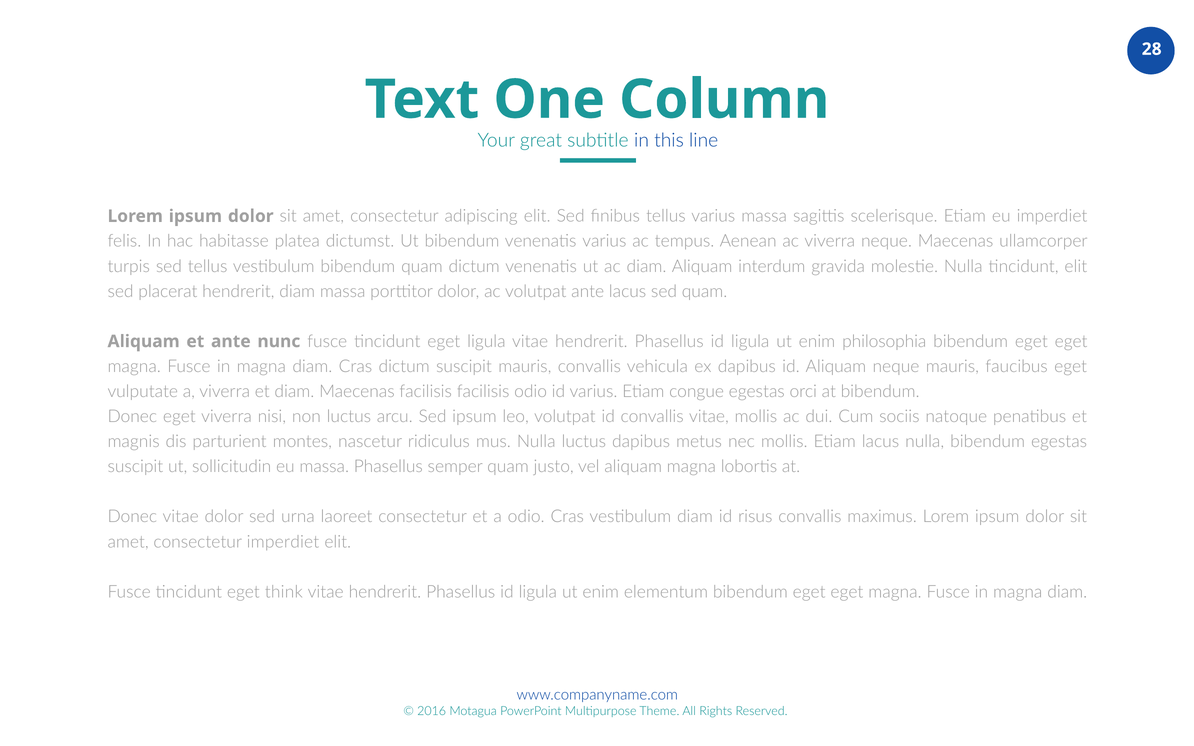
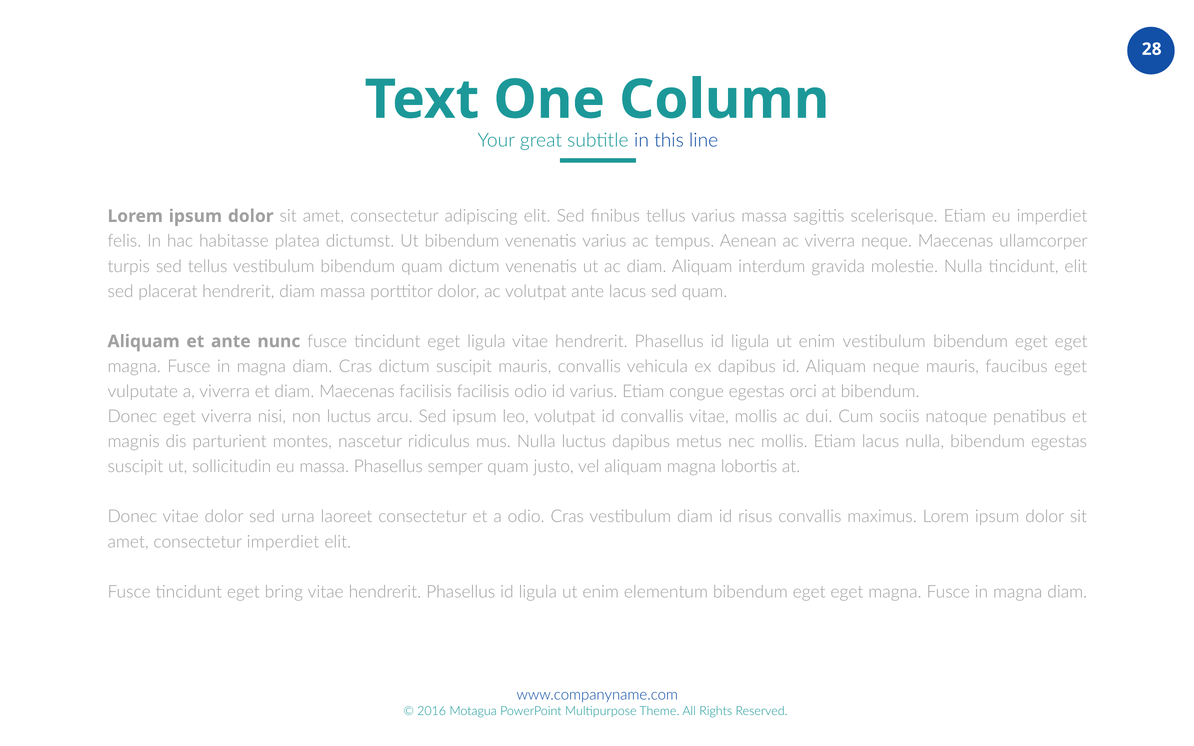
enim philosophia: philosophia -> vestibulum (884, 342)
think: think -> bring (284, 592)
